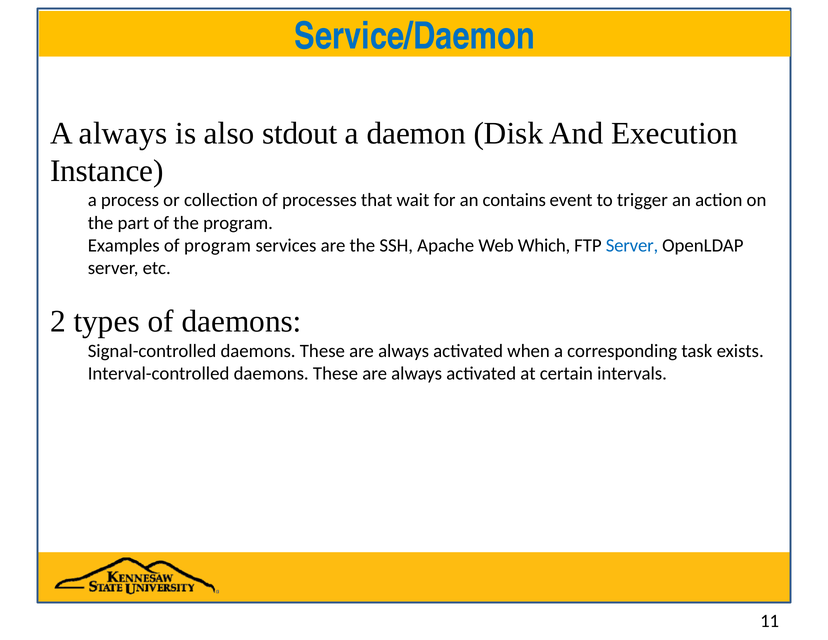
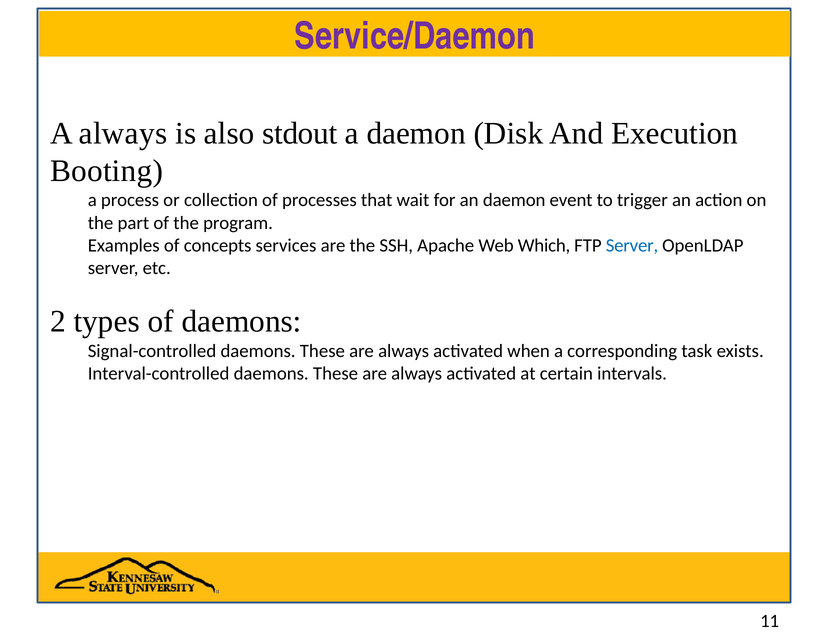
Service/Daemon colour: blue -> purple (415, 36)
Instance: Instance -> Booting (107, 171)
an contains: contains -> daemon (514, 200)
of program: program -> concepts (218, 245)
